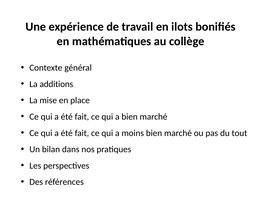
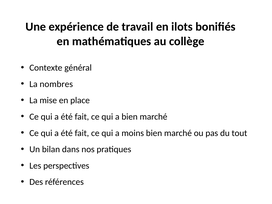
additions: additions -> nombres (56, 84)
